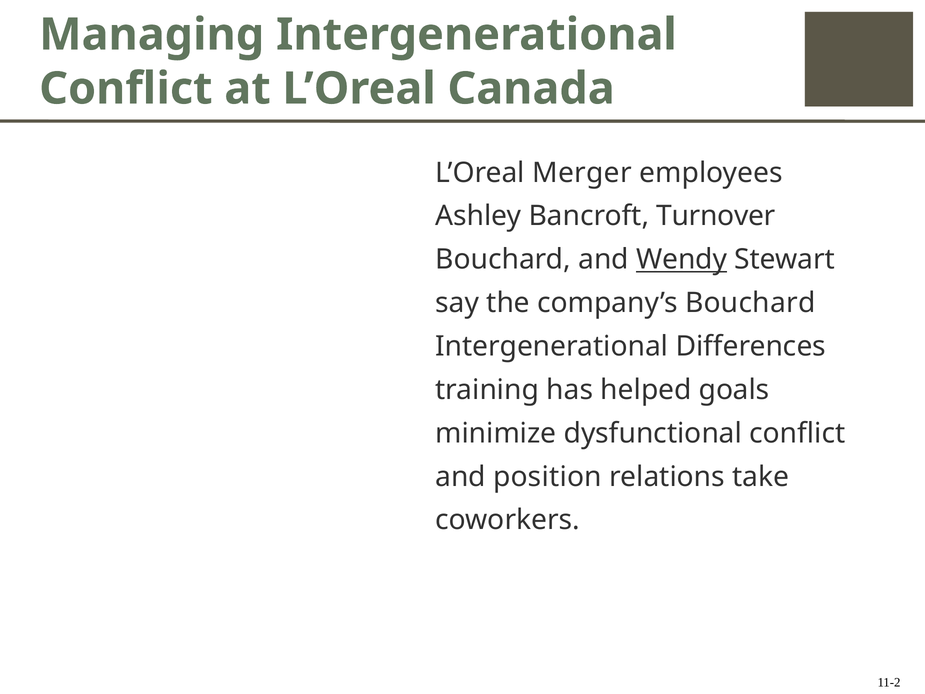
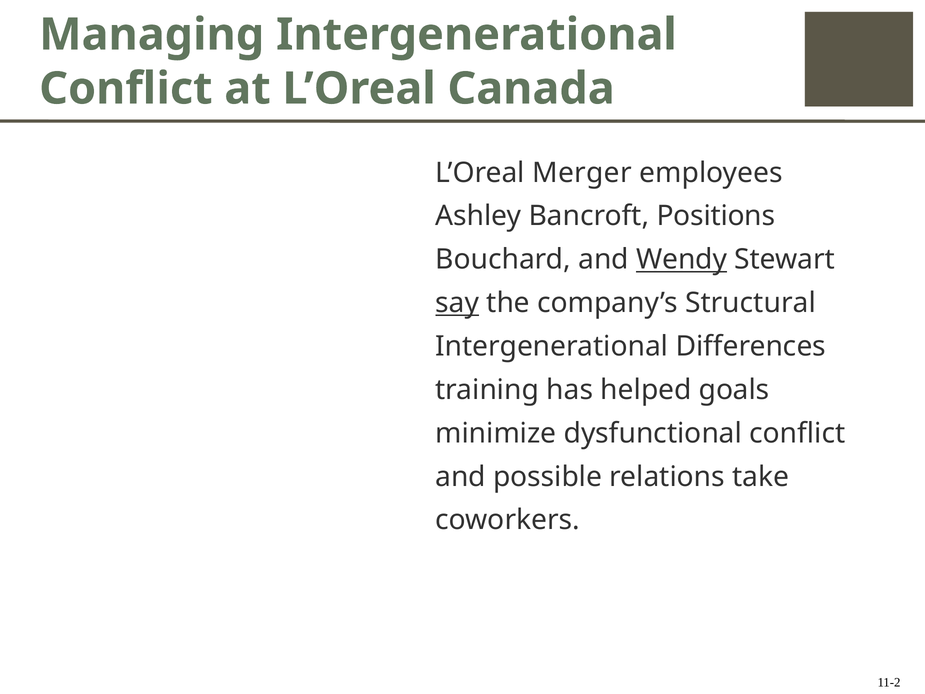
Turnover: Turnover -> Positions (716, 216)
say underline: none -> present (457, 303)
company’s Bouchard: Bouchard -> Structural (750, 303)
position: position -> possible (548, 477)
